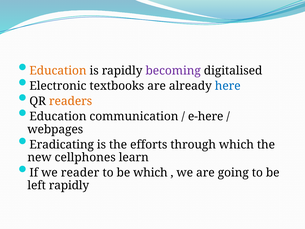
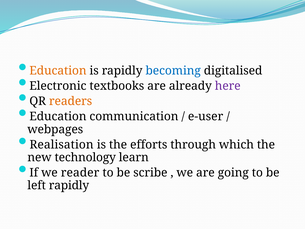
becoming colour: purple -> blue (173, 71)
here colour: blue -> purple (228, 86)
e-here: e-here -> e-user (206, 116)
Eradicating: Eradicating -> Realisation (62, 145)
cellphones: cellphones -> technology (85, 157)
be which: which -> scribe (150, 173)
